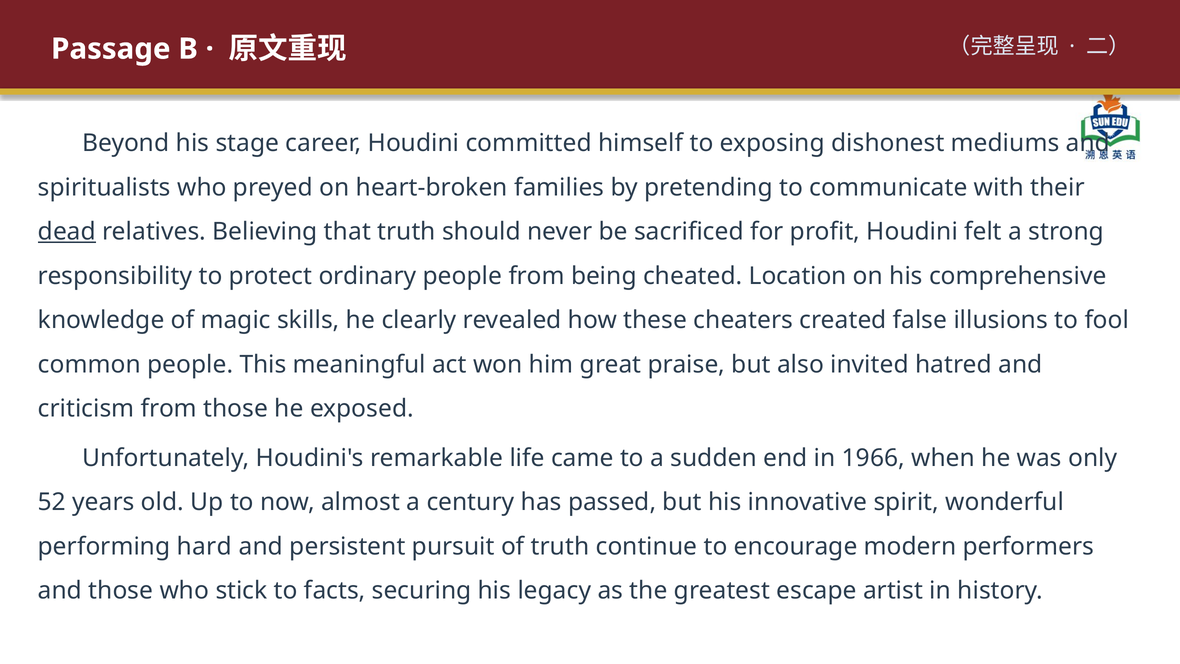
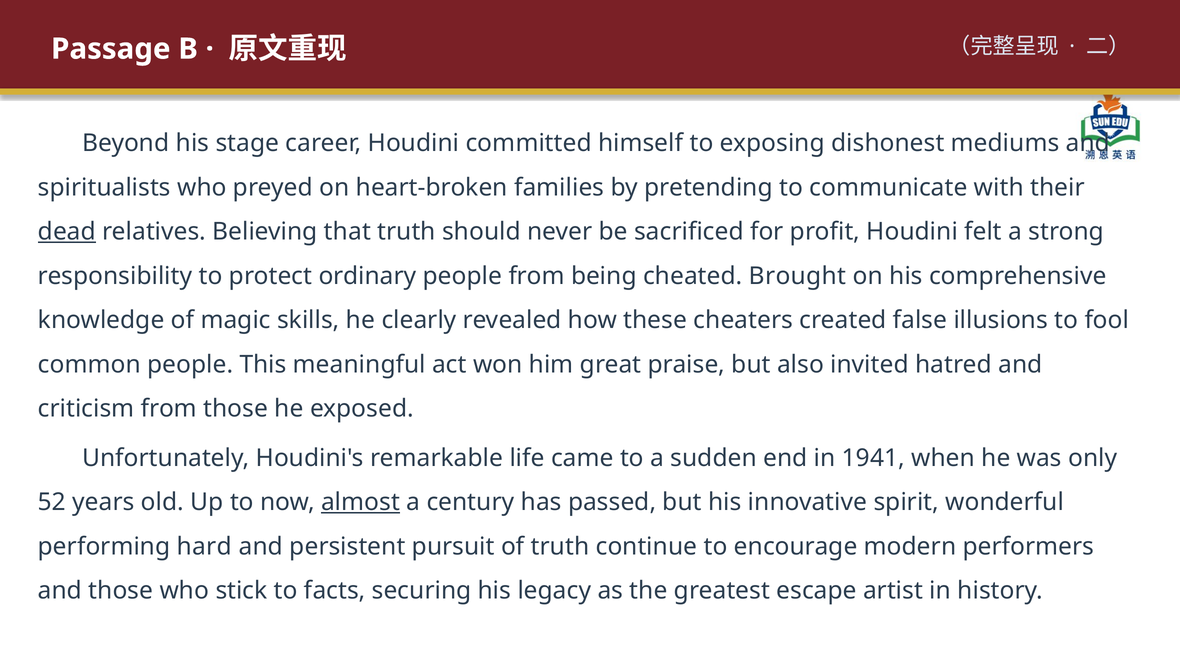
Location: Location -> Brought (797, 276)
1966: 1966 -> 1941 (873, 458)
almost underline: none -> present (361, 502)
